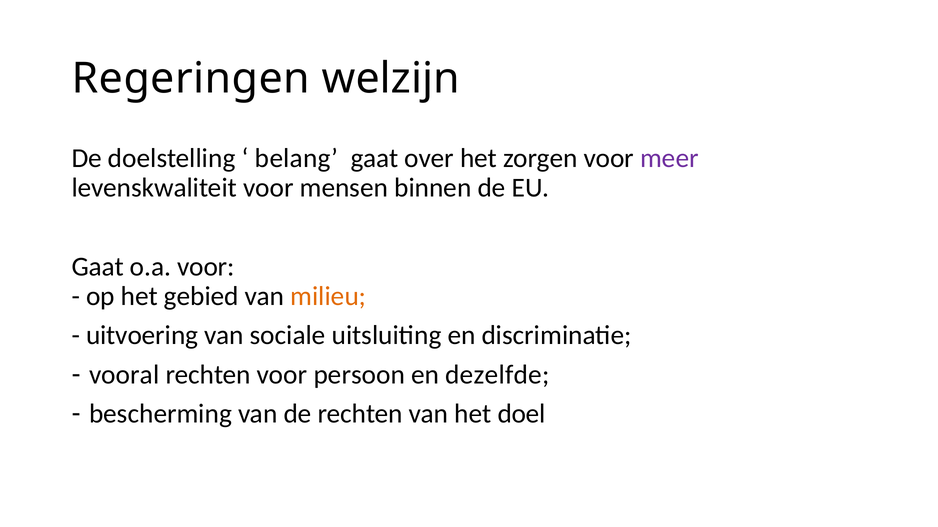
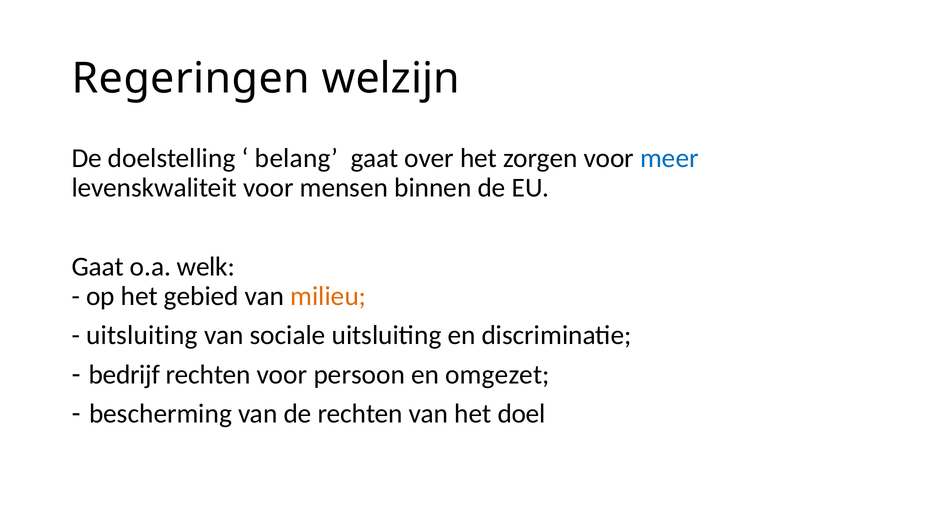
meer colour: purple -> blue (669, 159)
o.a voor: voor -> welk (206, 267)
uitvoering: uitvoering -> uitsluiting (142, 336)
vooral: vooral -> bedrijf (124, 375)
dezelfde: dezelfde -> omgezet (498, 375)
